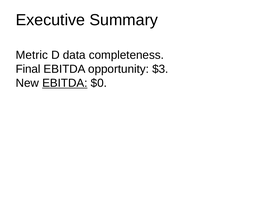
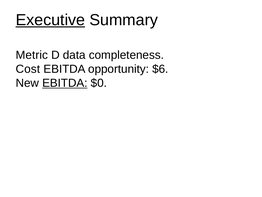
Executive underline: none -> present (50, 20)
Final: Final -> Cost (28, 69)
$3: $3 -> $6 (160, 69)
